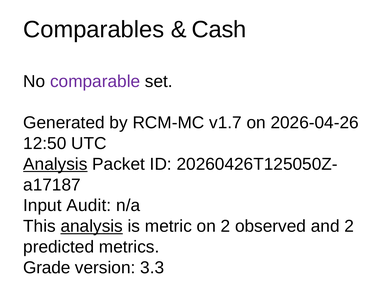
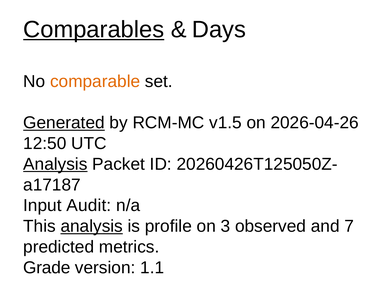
Comparables underline: none -> present (94, 29)
Cash: Cash -> Days (219, 29)
comparable colour: purple -> orange (95, 81)
Generated underline: none -> present (64, 123)
v1.7: v1.7 -> v1.5 (225, 123)
metric: metric -> profile (168, 226)
on 2: 2 -> 3 (225, 226)
and 2: 2 -> 7 (349, 226)
3.3: 3.3 -> 1.1 (152, 268)
